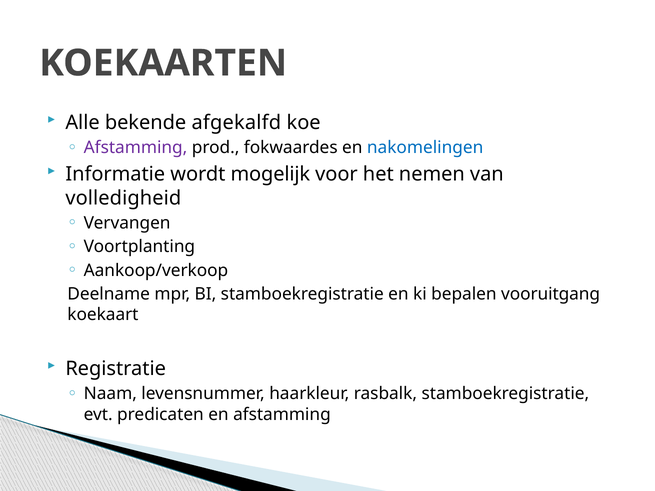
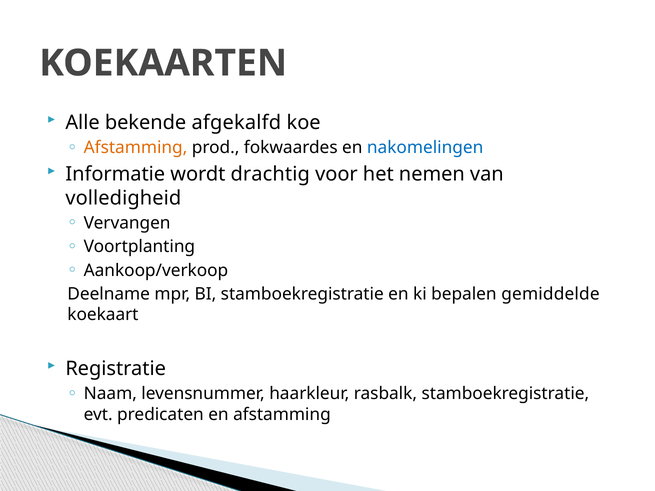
Afstamming colour: purple -> orange (136, 148)
mogelijk: mogelijk -> drachtig (270, 174)
vooruitgang: vooruitgang -> gemiddelde (550, 294)
